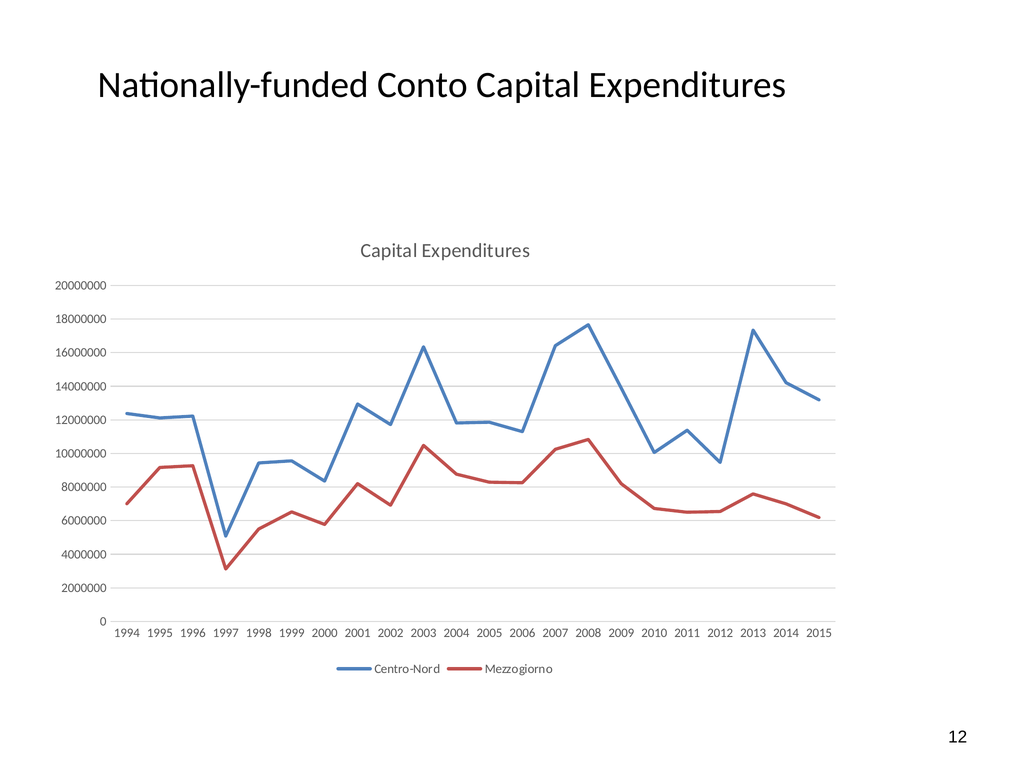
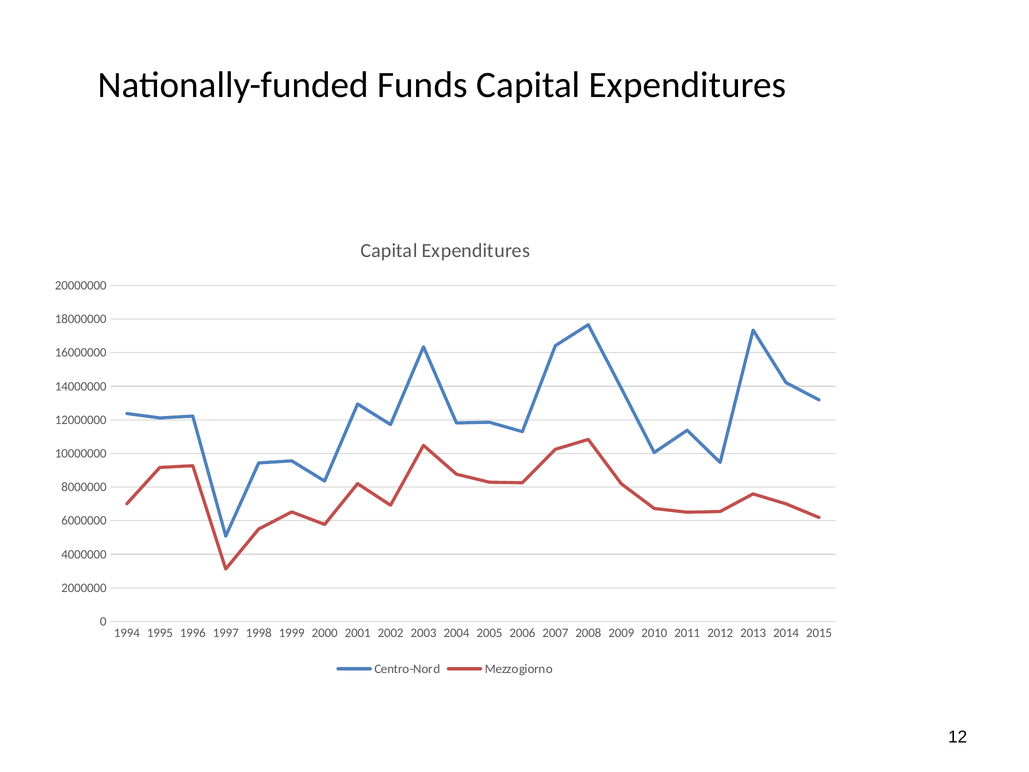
Conto: Conto -> Funds (422, 85)
